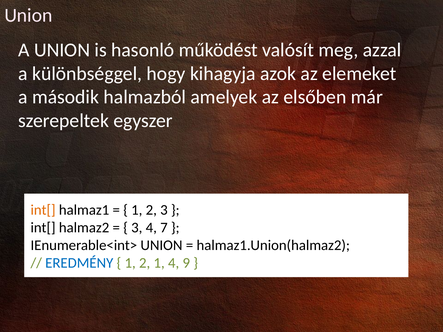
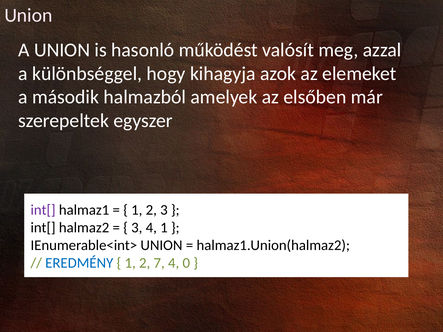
int[ colour: orange -> purple (43, 210)
4 7: 7 -> 1 (164, 228)
2 1: 1 -> 7 (159, 263)
9: 9 -> 0 (186, 263)
